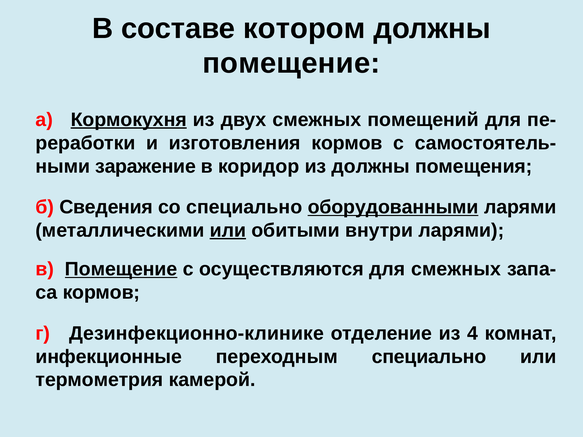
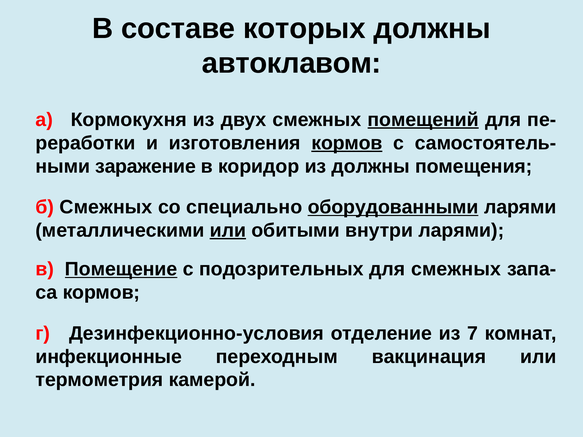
котором: котором -> которых (304, 28)
помещение: помещение -> автоклавом (292, 63)
Кормокухня underline: present -> none (129, 120)
помещений underline: none -> present (423, 120)
кормов underline: none -> present (347, 143)
б Сведения: Сведения -> Смежных (106, 207)
осуществляются: осуществляются -> подозрительных (281, 269)
Дезинфекционно-клинике: Дезинфекционно-клинике -> Дезинфекционно-условия (197, 333)
4: 4 -> 7 (473, 333)
переходным специально: специально -> вакцинация (429, 357)
